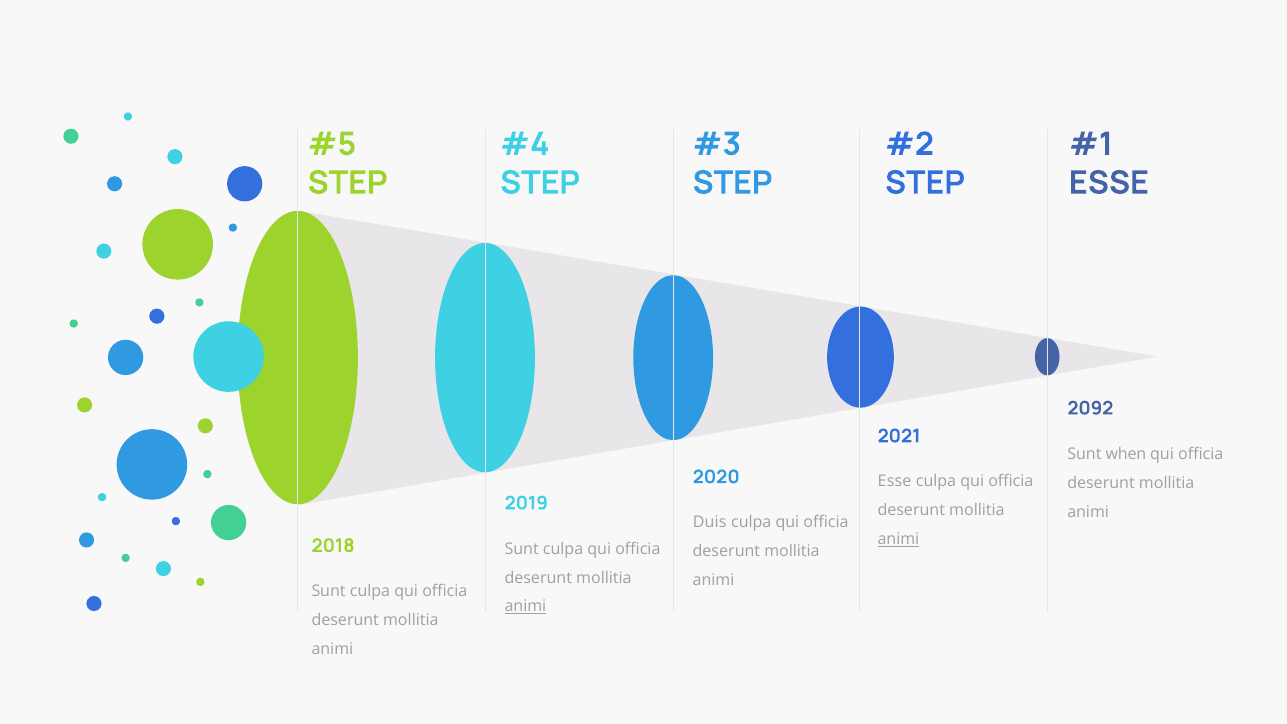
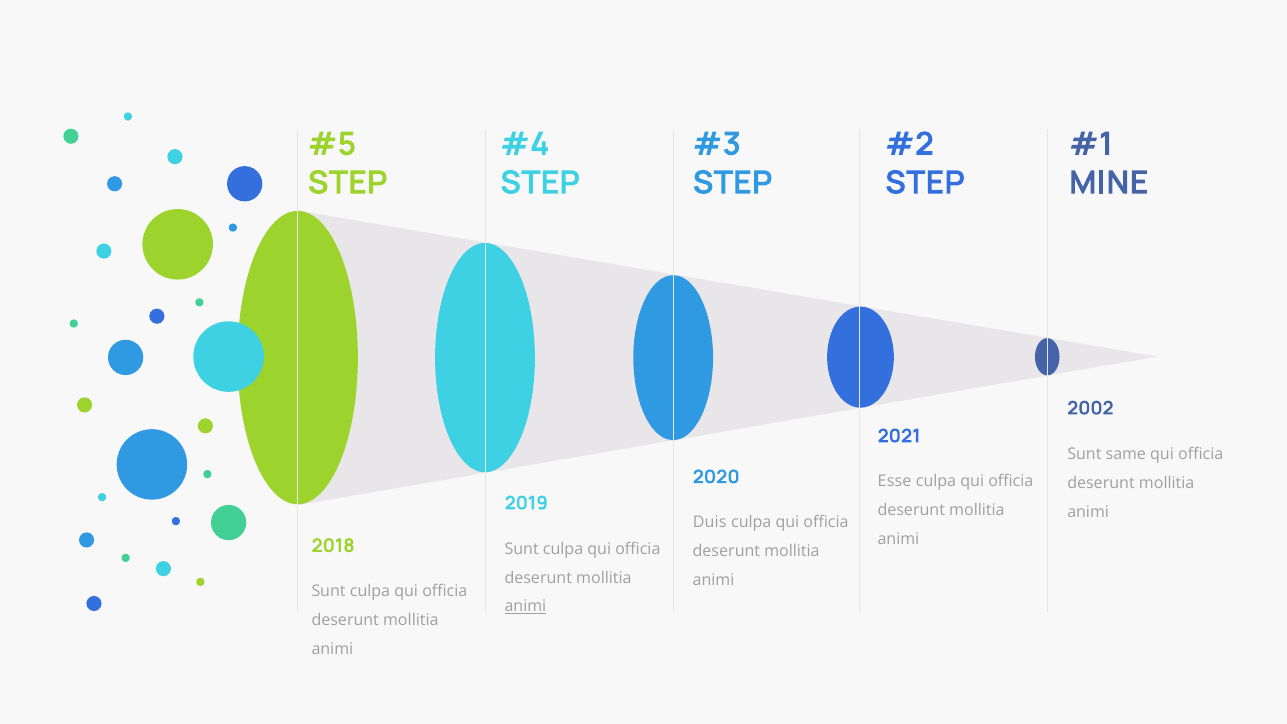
ESSE: ESSE -> MINE (1109, 183)
2092: 2092 -> 2002 (1090, 408)
when: when -> same (1126, 454)
animi underline: present -> none (898, 540)
